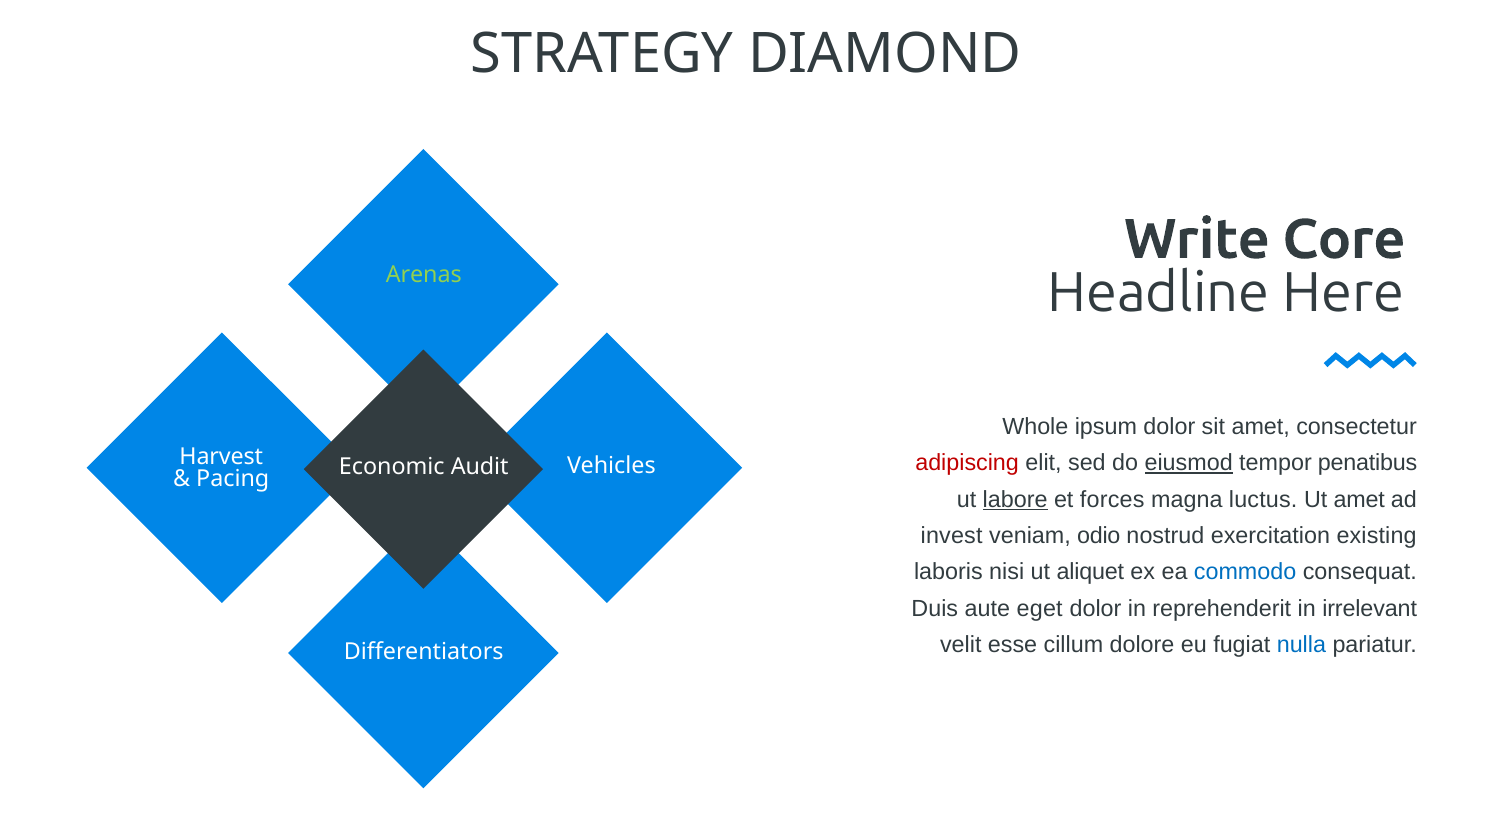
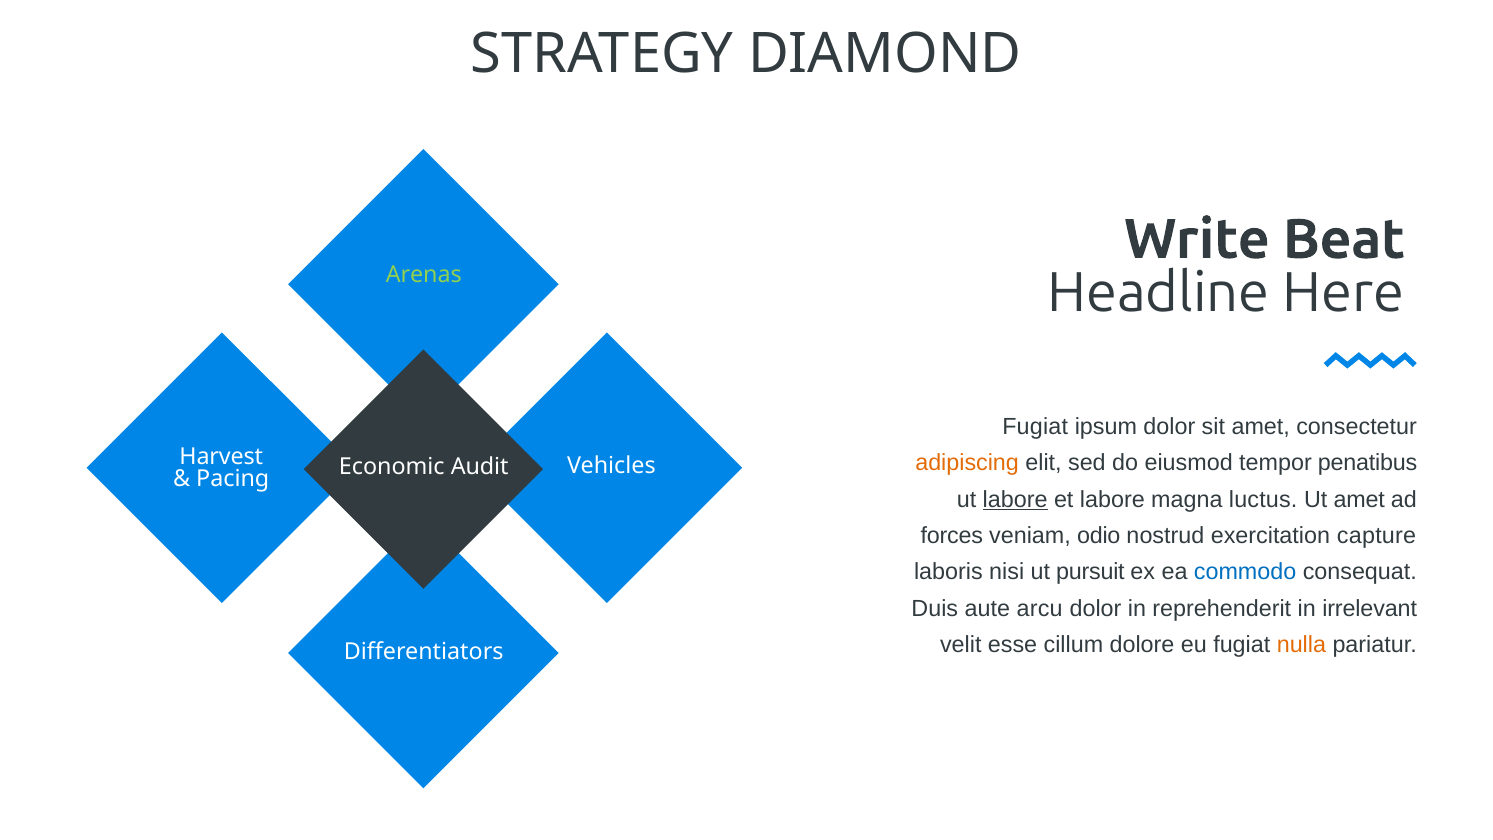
Core: Core -> Beat (1344, 239)
Whole: Whole -> Fugiat (1035, 427)
adipiscing colour: red -> orange (967, 463)
eiusmod underline: present -> none (1189, 463)
et forces: forces -> labore (1112, 499)
invest: invest -> forces (952, 536)
existing: existing -> capture (1377, 536)
aliquet: aliquet -> pursuit (1090, 572)
eget: eget -> arcu (1040, 609)
nulla colour: blue -> orange (1301, 645)
